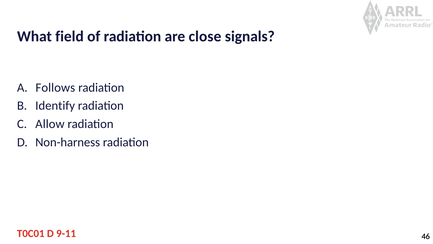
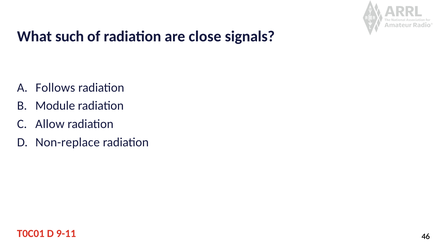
field: field -> such (70, 36)
Identify: Identify -> Module (55, 106)
Non-harness: Non-harness -> Non-replace (68, 142)
